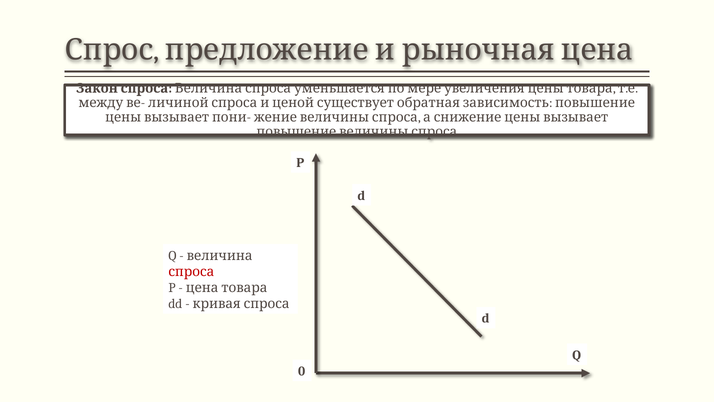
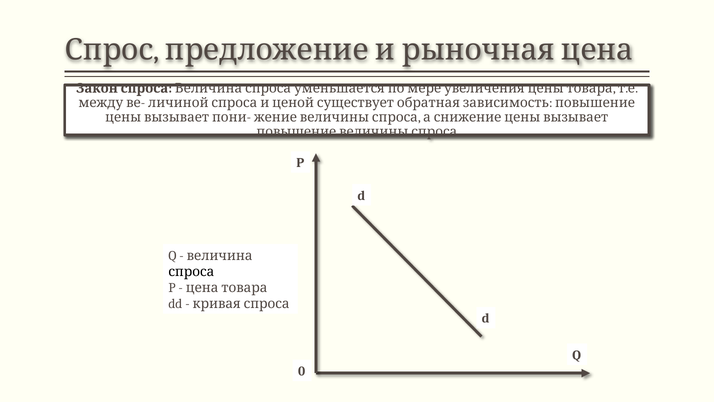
спроса colour: red -> black (191, 271)
